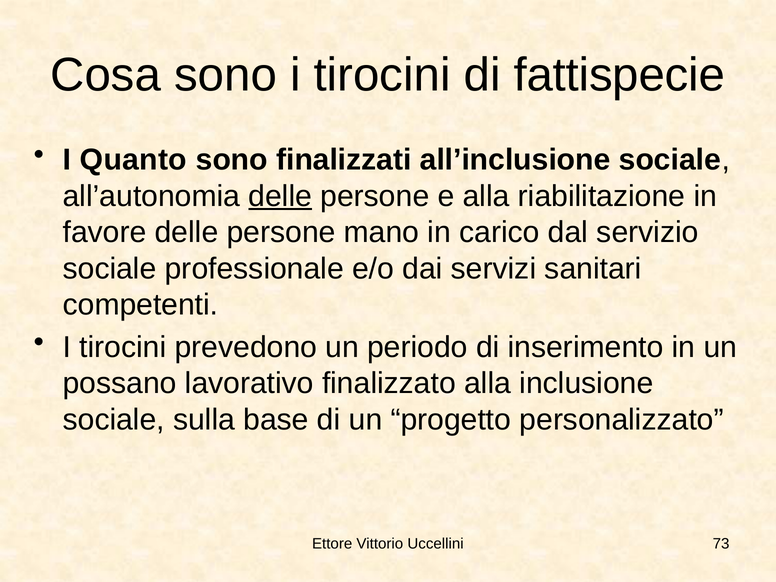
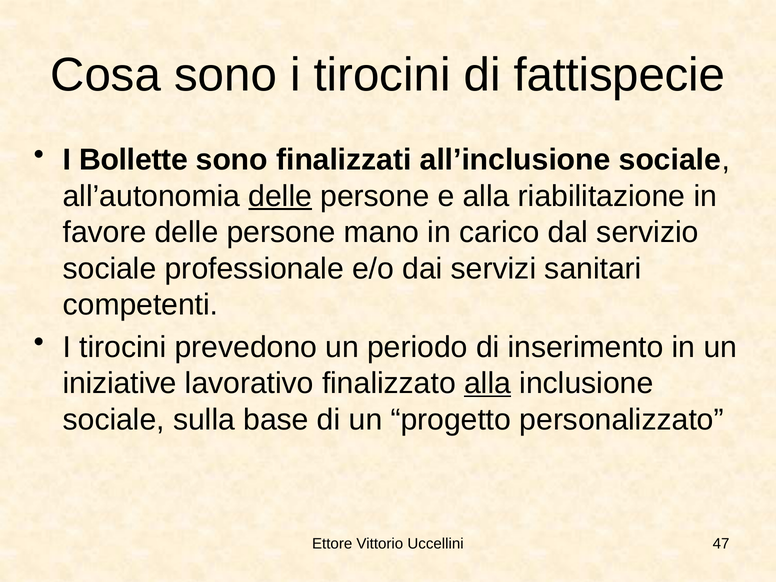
Quanto: Quanto -> Bollette (134, 160)
possano: possano -> iniziative (120, 383)
alla underline: none -> present (488, 383)
73: 73 -> 47 (721, 544)
